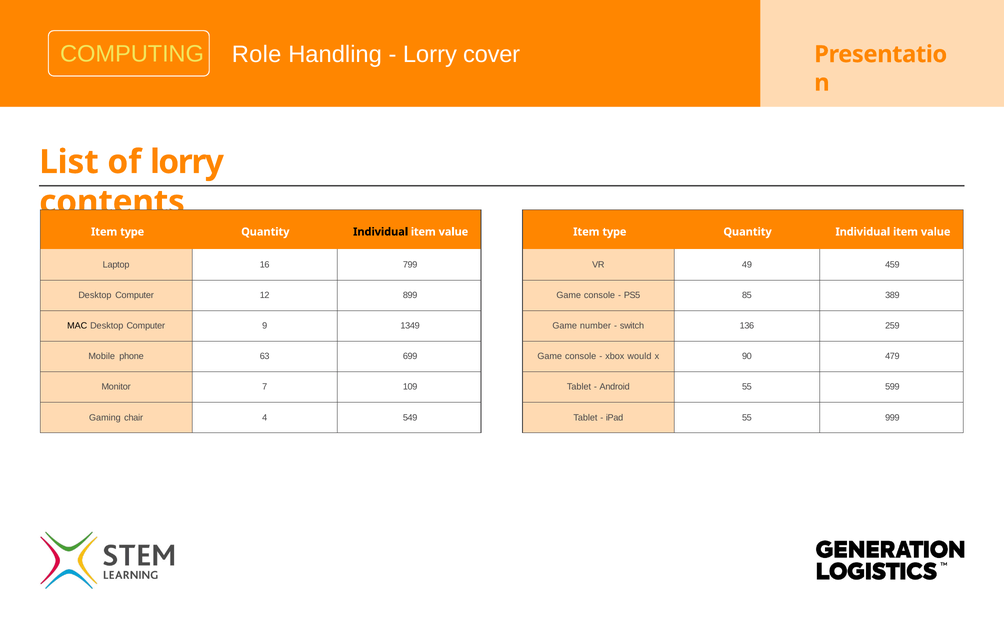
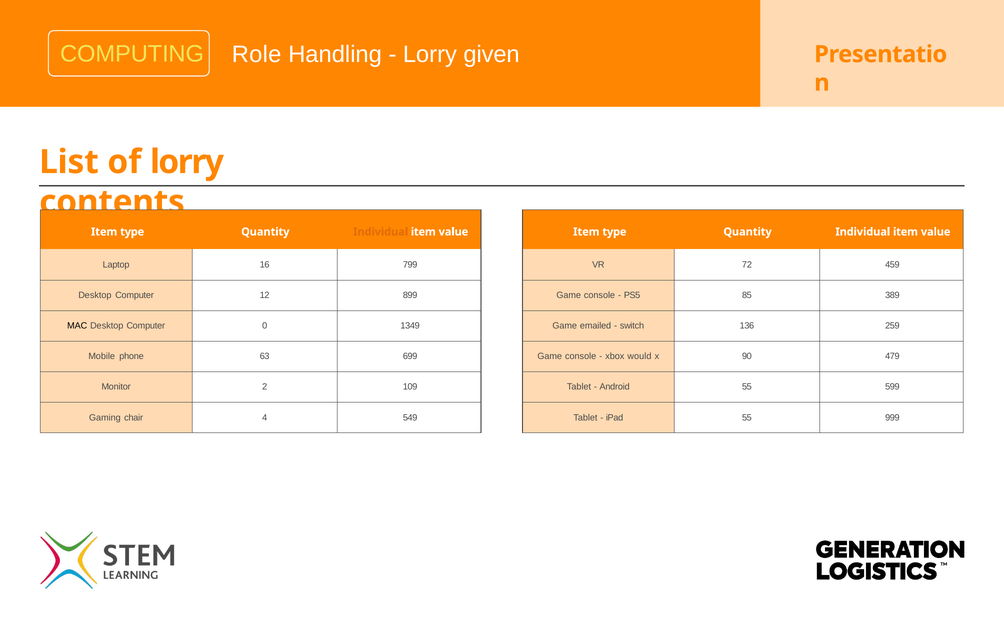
cover: cover -> given (492, 54)
Individual colour: black -> orange (381, 232)
49: 49 -> 72 (747, 265)
number: number -> emailed (596, 326)
9: 9 -> 0 (265, 326)
7: 7 -> 2 (265, 387)
